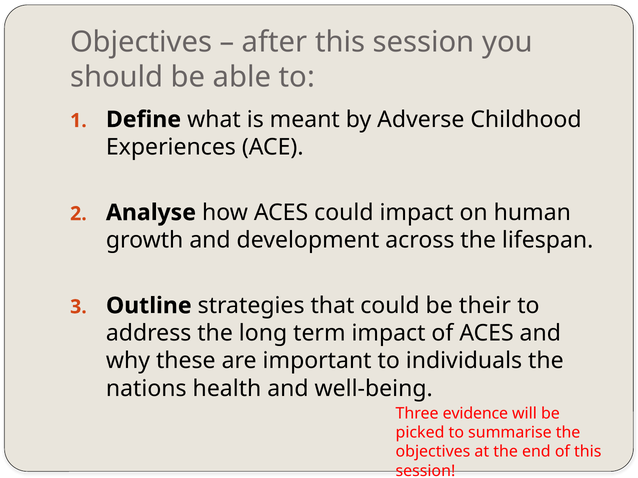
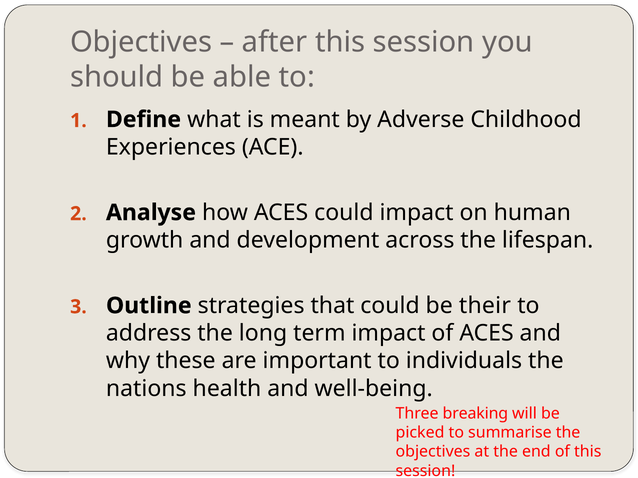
evidence: evidence -> breaking (475, 414)
